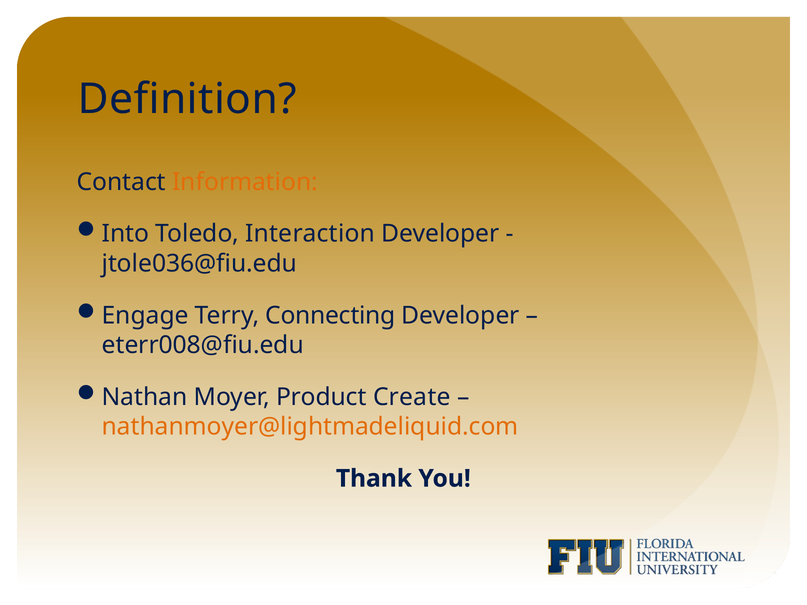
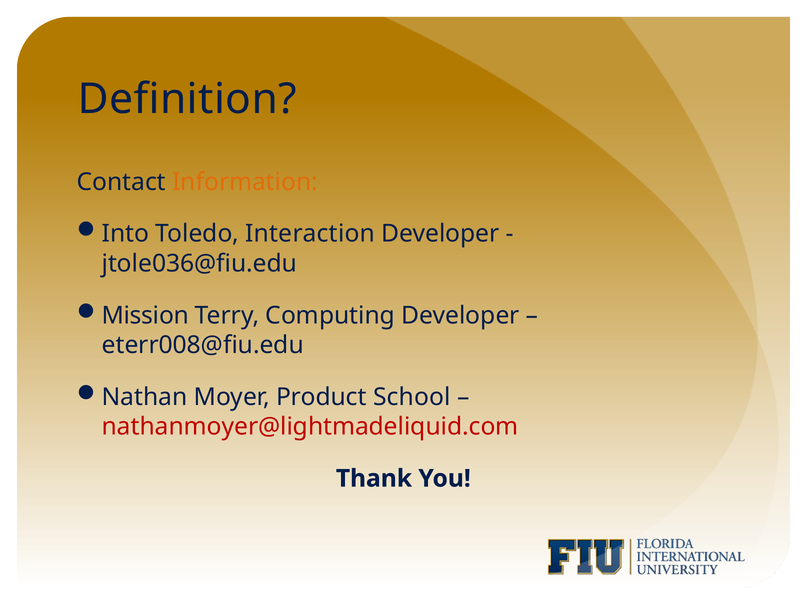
Engage: Engage -> Mission (145, 316)
Connecting: Connecting -> Computing (330, 316)
Create: Create -> School (412, 397)
nathanmoyer@lightmadeliquid.com colour: orange -> red (310, 427)
